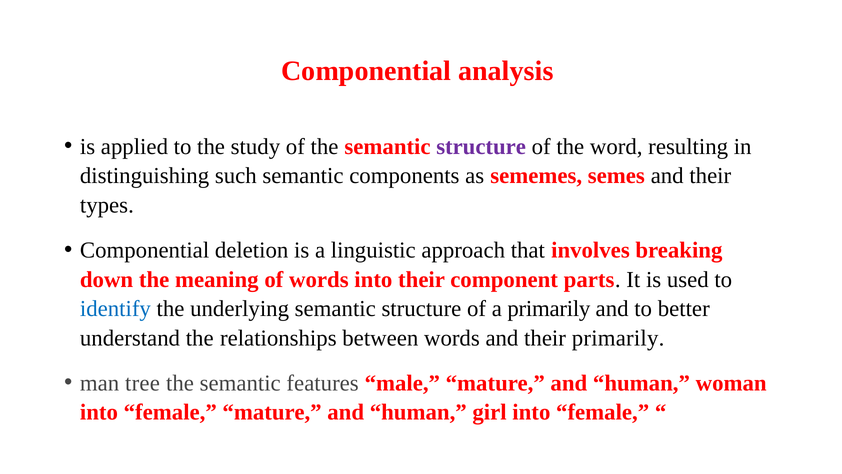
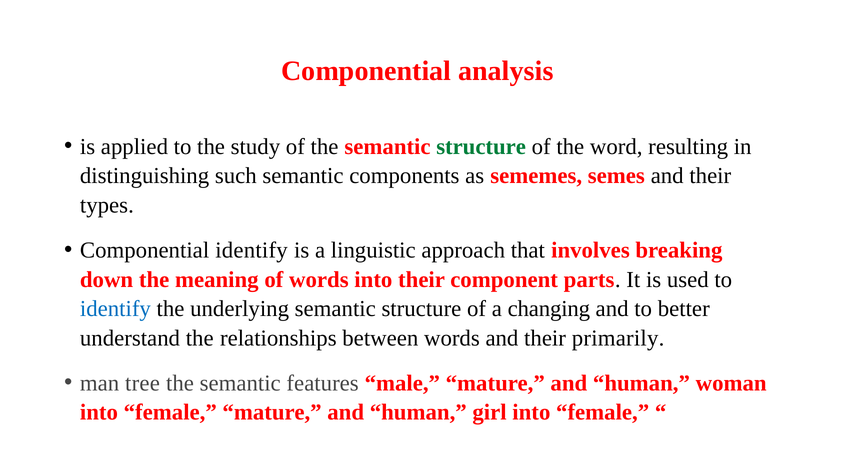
structure colour: purple -> green (481, 146)
Componential deletion: deletion -> identify (252, 250)
a primarily: primarily -> changing (549, 309)
